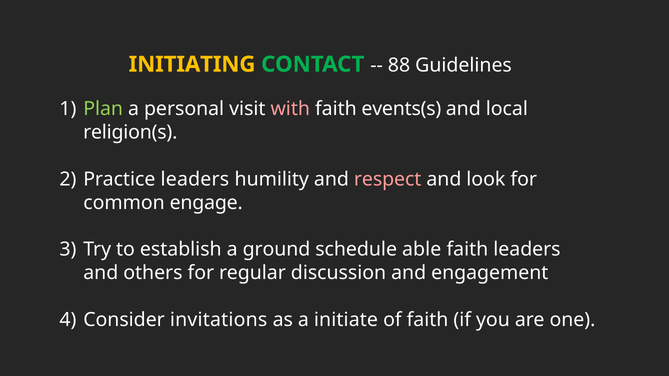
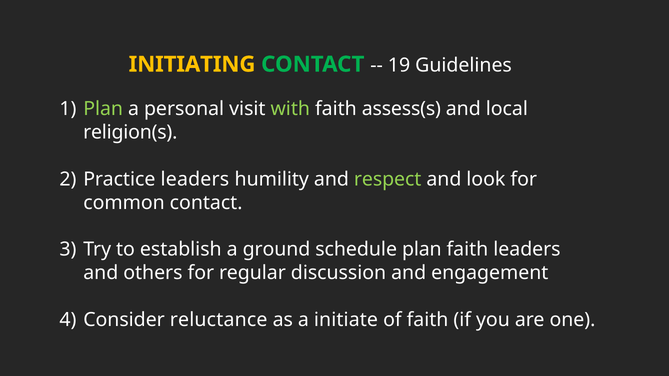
88: 88 -> 19 (399, 65)
with colour: pink -> light green (290, 109)
events(s: events(s -> assess(s (401, 109)
respect colour: pink -> light green (388, 179)
common engage: engage -> contact (206, 203)
schedule able: able -> plan (422, 250)
invitations: invitations -> reluctance (219, 320)
